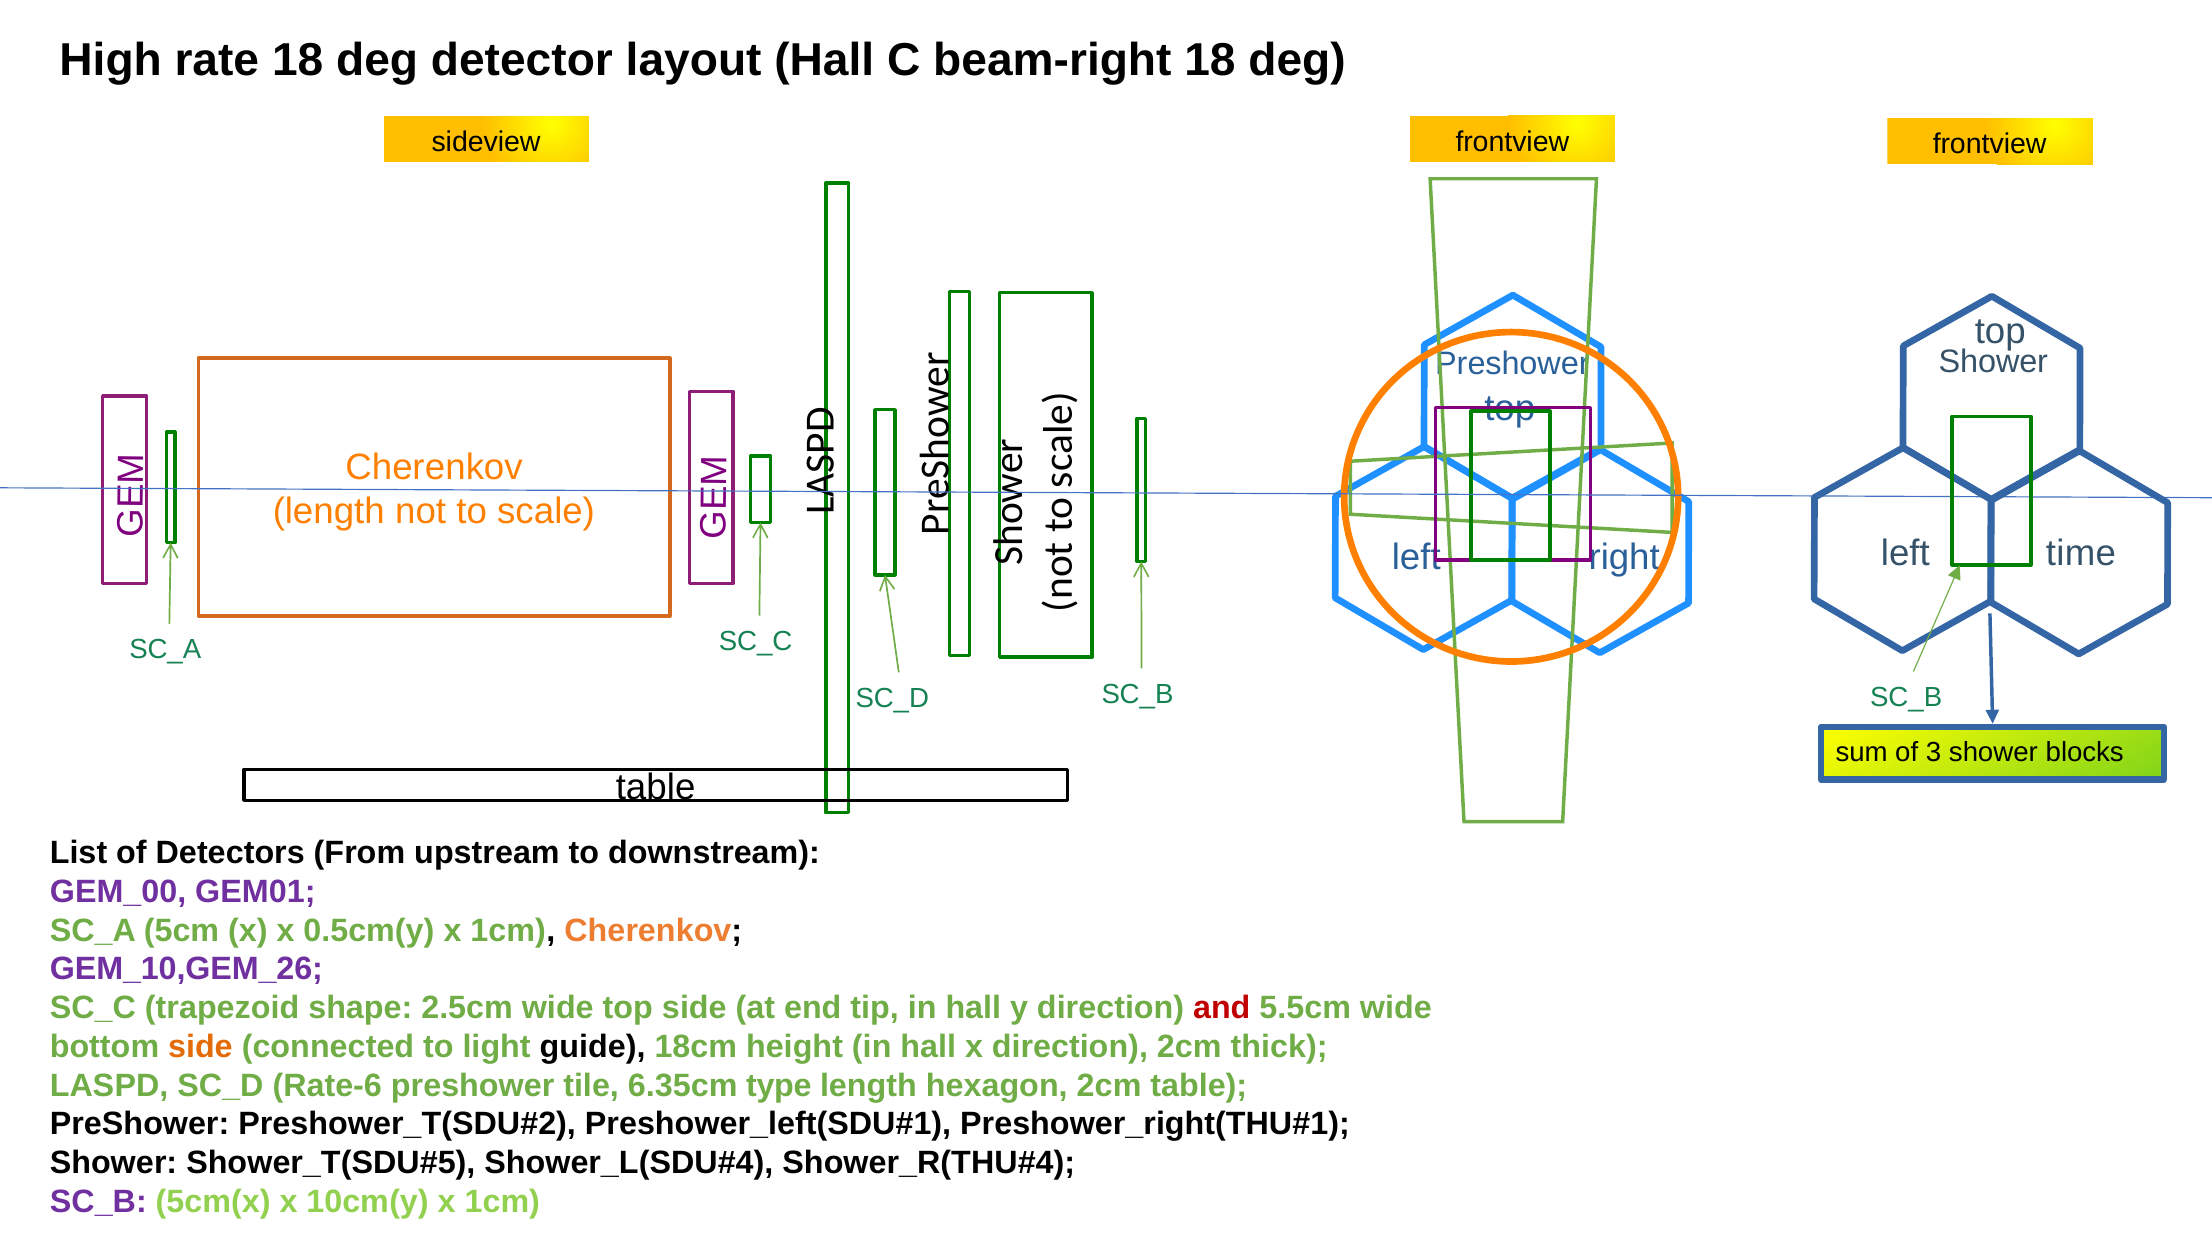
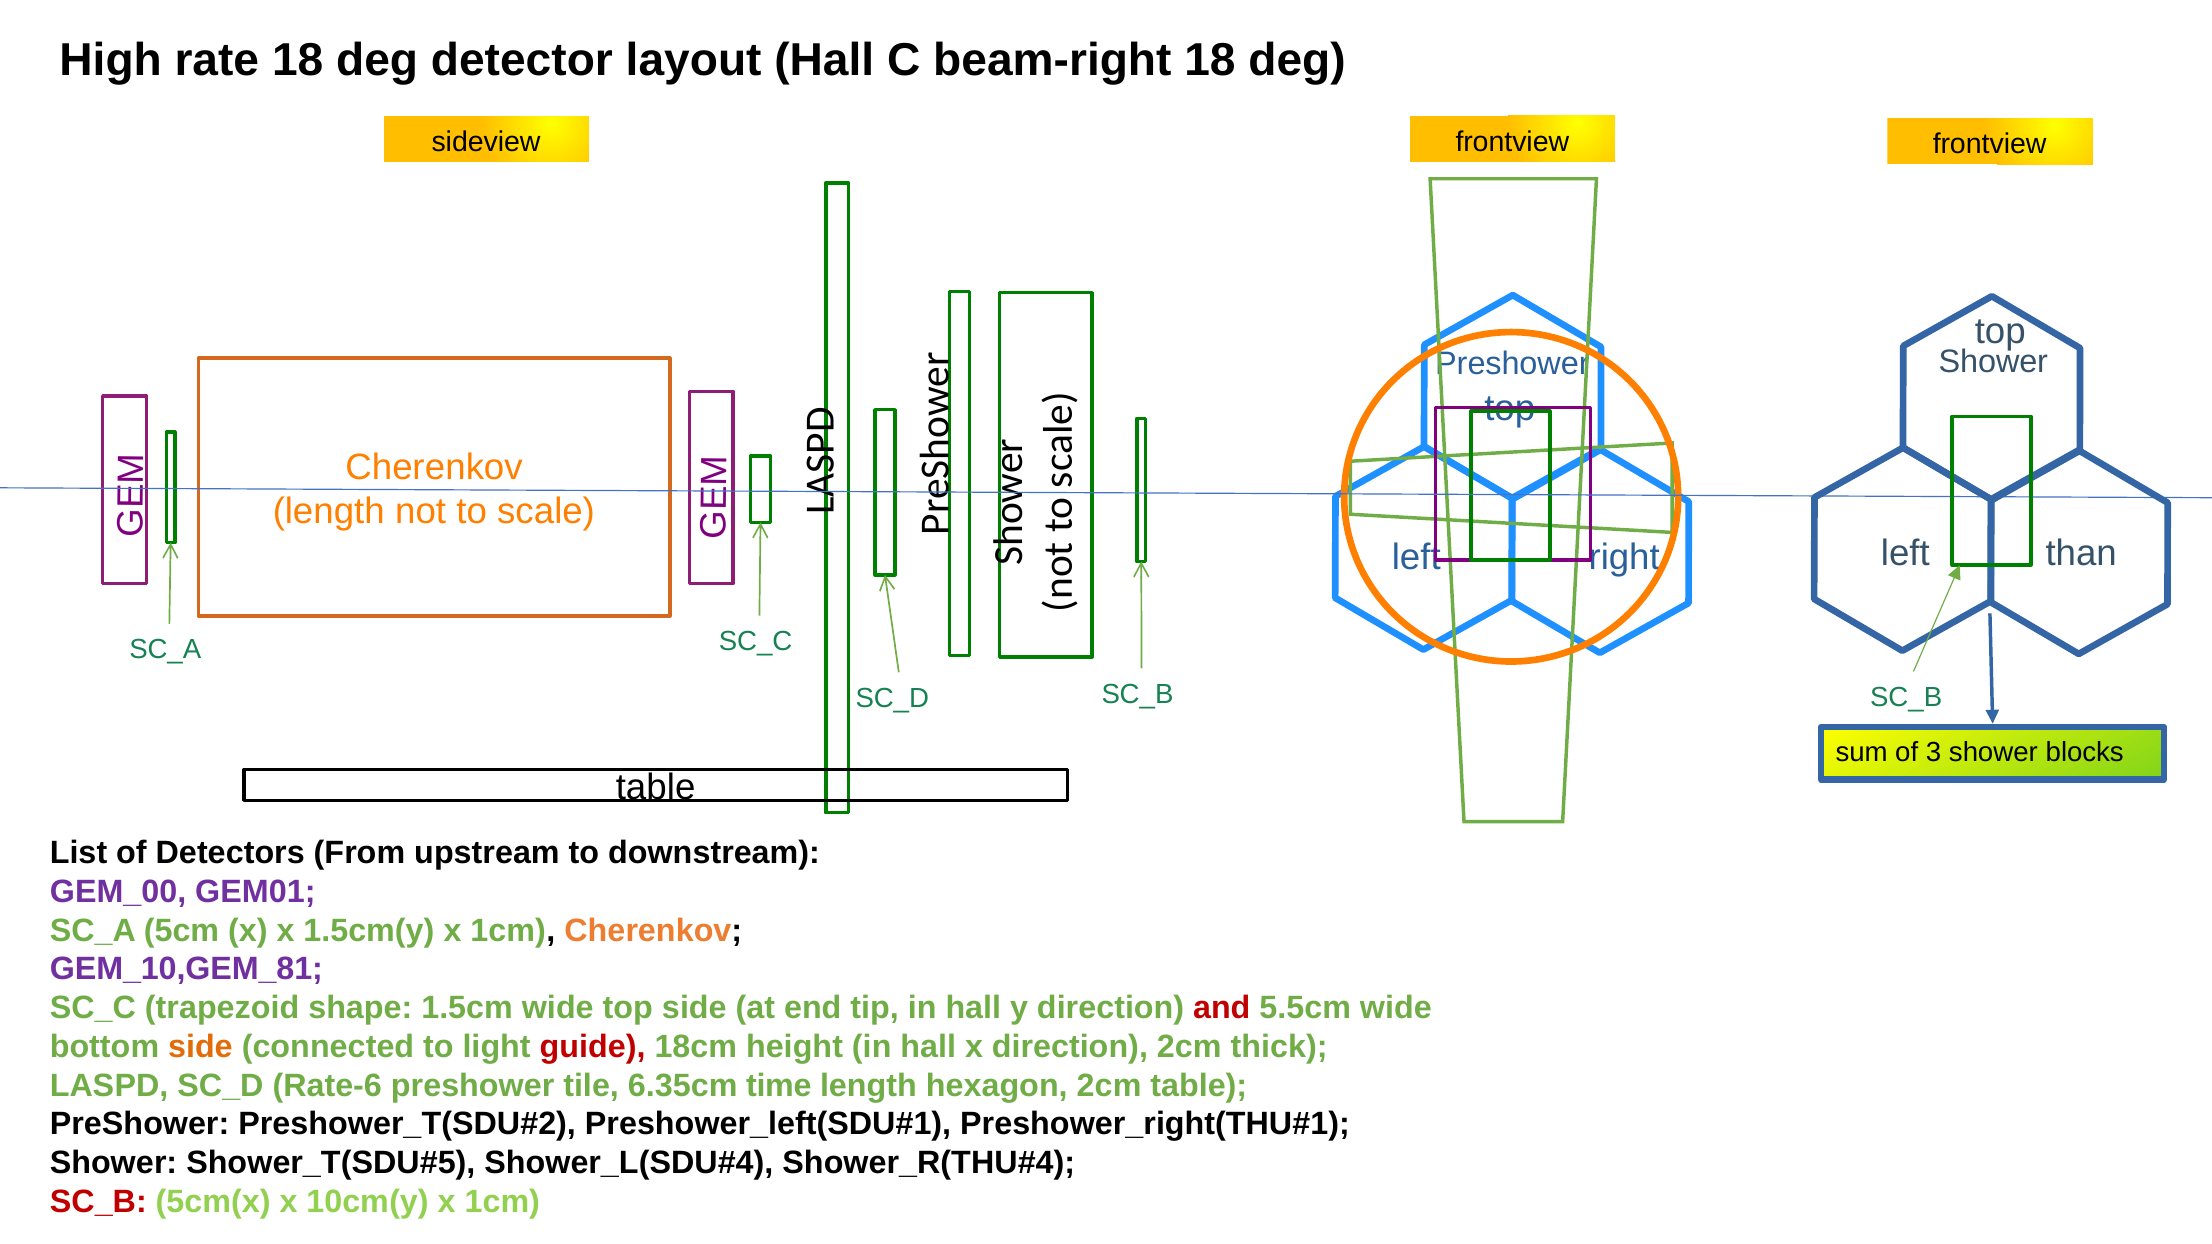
time: time -> than (2081, 553)
0.5cm(y: 0.5cm(y -> 1.5cm(y (369, 931)
GEM_10,GEM_26: GEM_10,GEM_26 -> GEM_10,GEM_81 (186, 970)
2.5cm: 2.5cm -> 1.5cm (467, 1008)
guide colour: black -> red (593, 1047)
type: type -> time (779, 1086)
SC_B colour: purple -> red (98, 1202)
